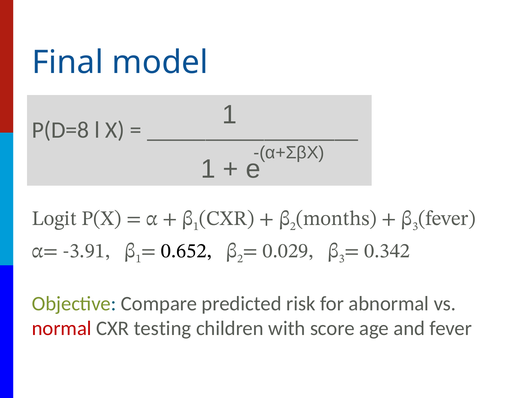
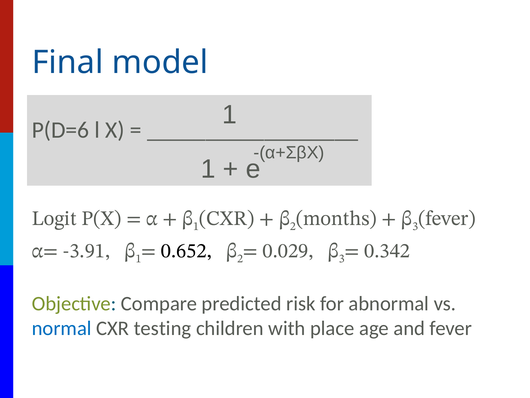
P(D=8: P(D=8 -> P(D=6 (61, 130)
normal colour: red -> blue (62, 328)
score: score -> place (332, 328)
